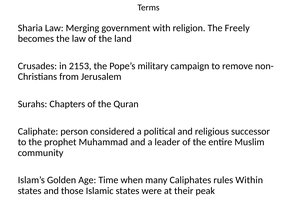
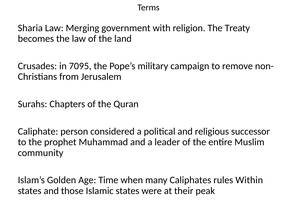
Freely: Freely -> Treaty (237, 28)
2153: 2153 -> 7095 (80, 66)
